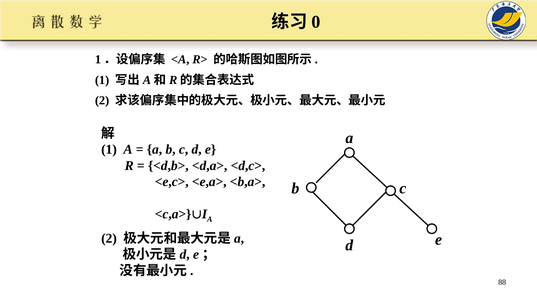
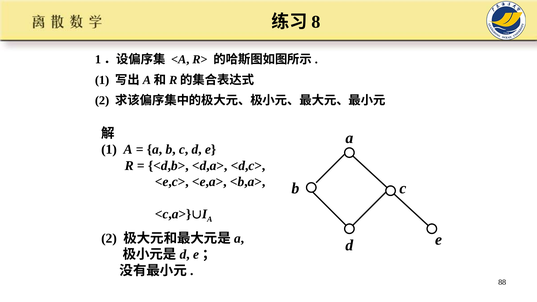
0: 0 -> 8 (316, 22)
